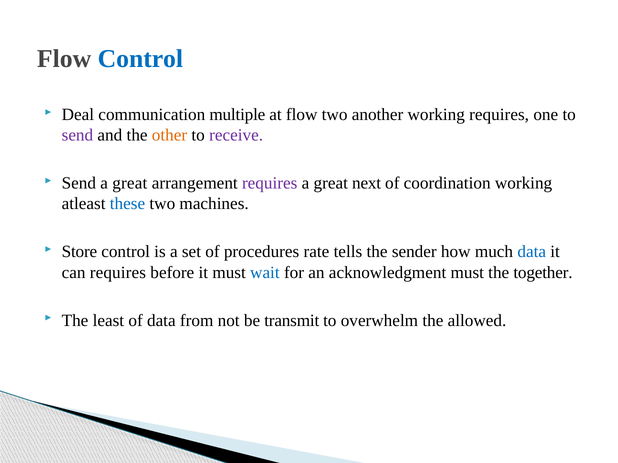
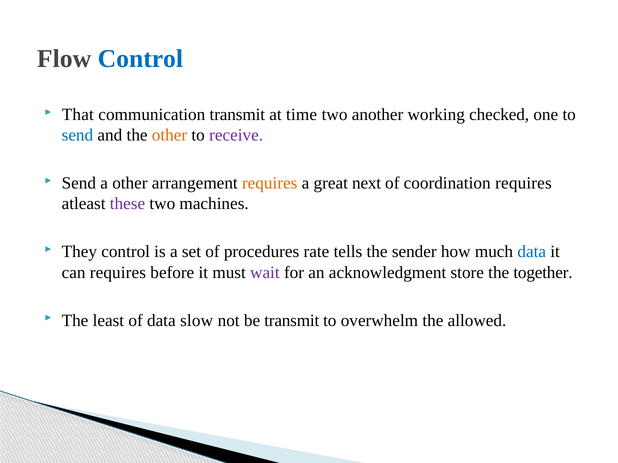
Deal: Deal -> That (78, 115)
communication multiple: multiple -> transmit (237, 115)
at flow: flow -> time (302, 115)
working requires: requires -> checked (499, 115)
send colour: purple -> blue (77, 135)
great: great -> other (130, 183)
requires colour: purple -> orange (270, 183)
coordination working: working -> requires (523, 183)
these colour: blue -> purple (127, 204)
Store: Store -> They (79, 252)
wait colour: blue -> purple (265, 273)
acknowledgment must: must -> store (467, 273)
from: from -> slow (197, 321)
